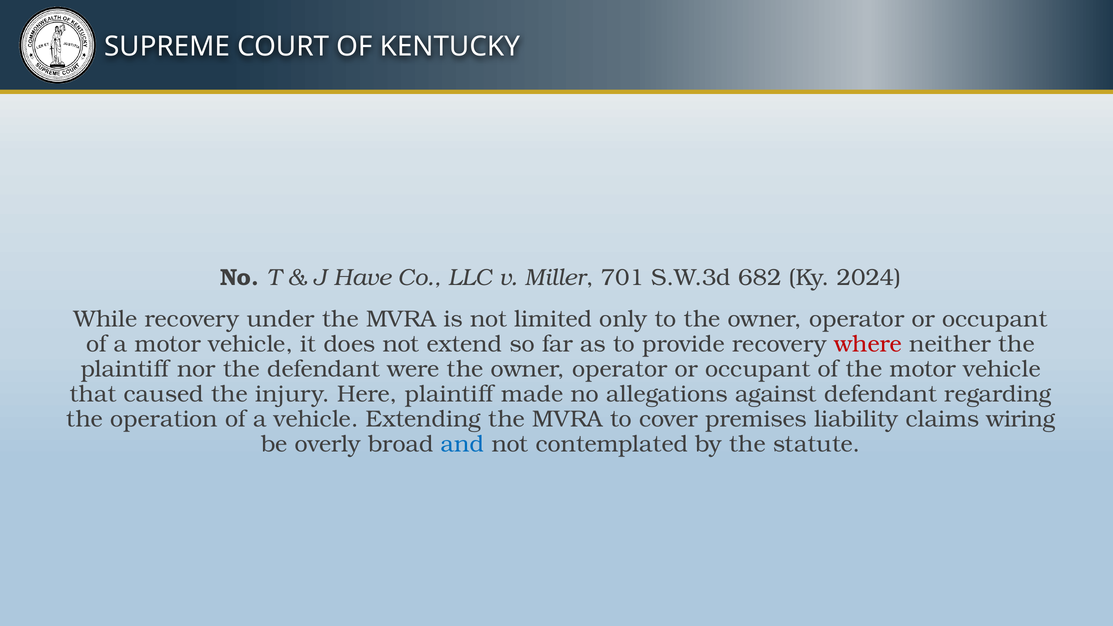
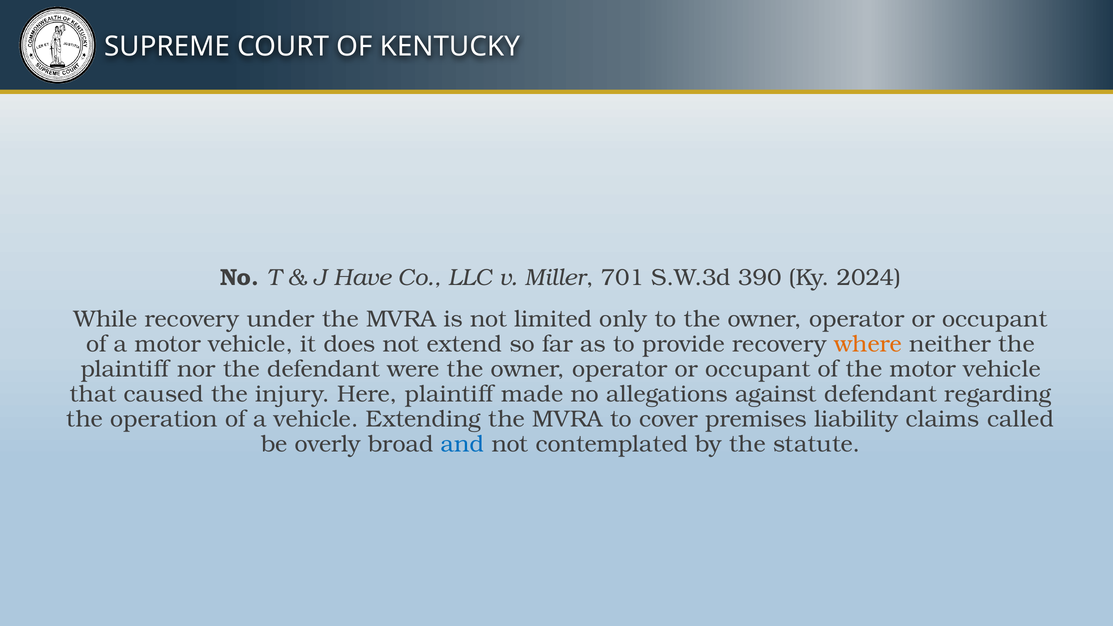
682: 682 -> 390 (760, 278)
where colour: red -> orange (868, 344)
wiring: wiring -> called (1021, 419)
